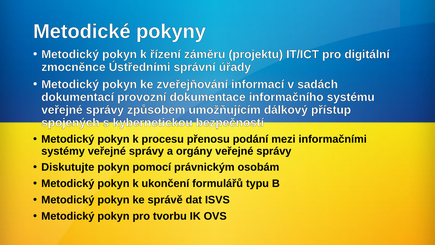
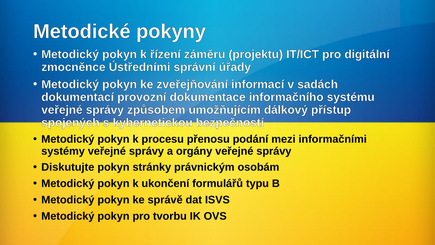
pomocí: pomocí -> stránky (152, 167)
